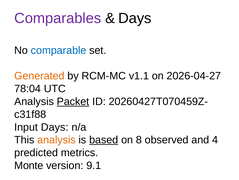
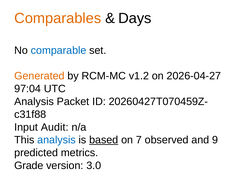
Comparables colour: purple -> orange (58, 18)
v1.1: v1.1 -> v1.2 (139, 76)
78:04: 78:04 -> 97:04 (28, 88)
Packet underline: present -> none (73, 101)
Input Days: Days -> Audit (55, 127)
analysis colour: orange -> blue (56, 139)
8: 8 -> 7 (139, 139)
4: 4 -> 9 (215, 139)
Monte: Monte -> Grade (29, 165)
9.1: 9.1 -> 3.0 (94, 165)
